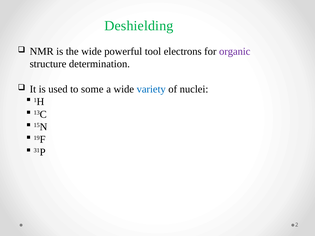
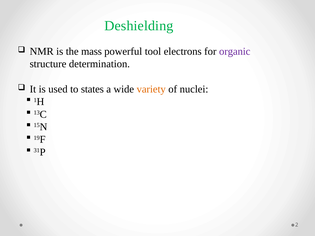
the wide: wide -> mass (92, 51)
some: some -> states (92, 89)
variety colour: blue -> orange (151, 89)
